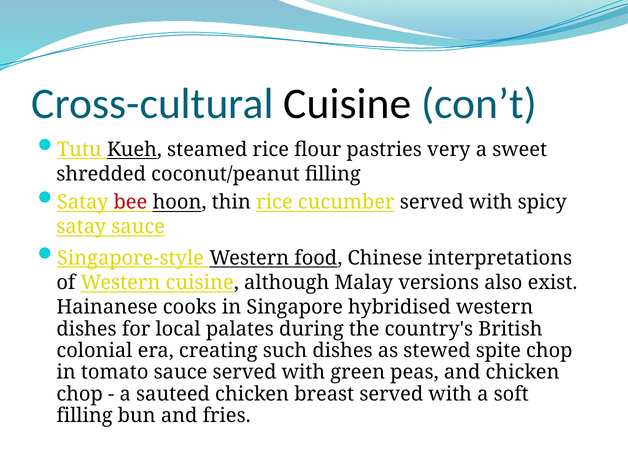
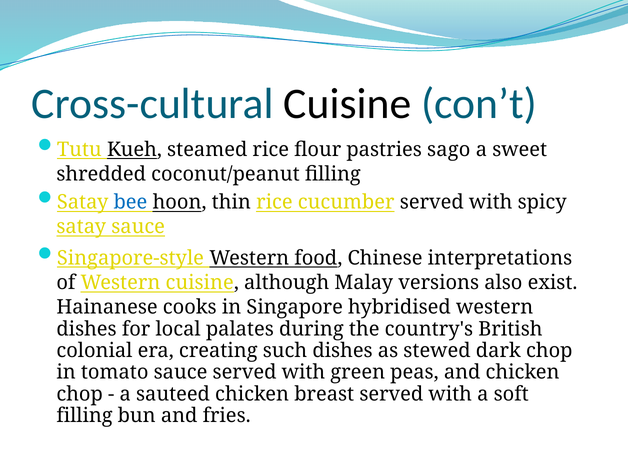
very: very -> sago (449, 149)
bee colour: red -> blue (130, 202)
spite: spite -> dark (498, 351)
